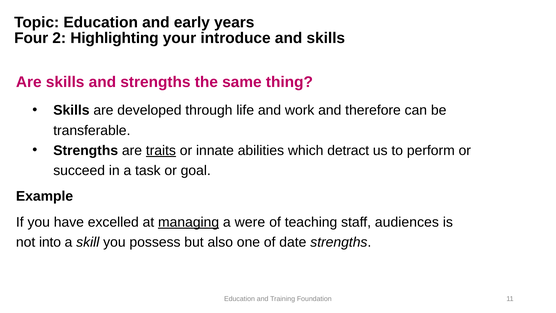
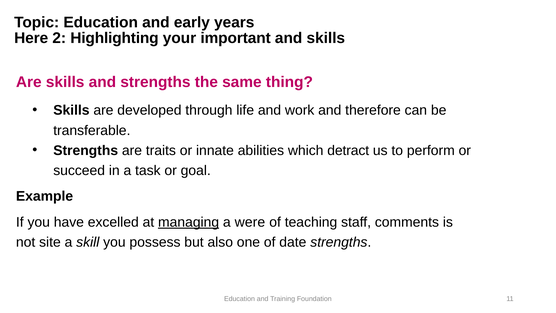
Four: Four -> Here (31, 38)
introduce: introduce -> important (236, 38)
traits underline: present -> none (161, 150)
audiences: audiences -> comments (407, 222)
into: into -> site (50, 242)
